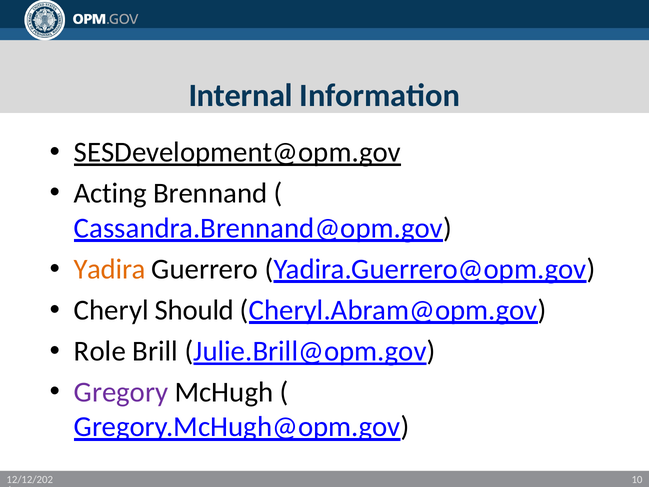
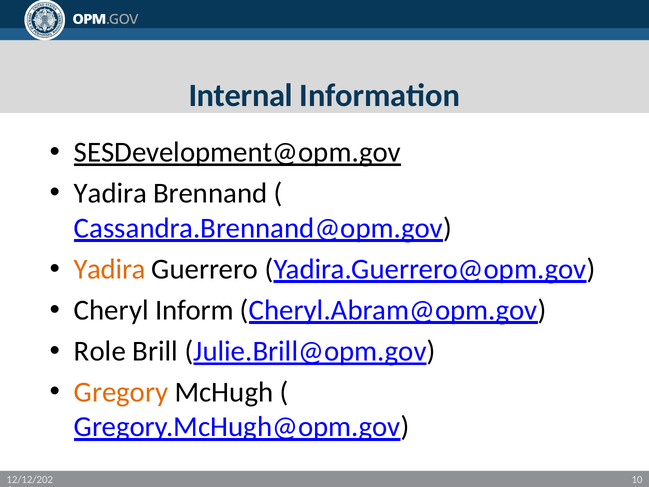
Acting: Acting -> Yadira (110, 193)
Should: Should -> Inform (194, 310)
Gregory colour: purple -> orange (121, 392)
